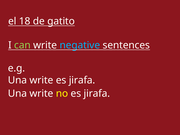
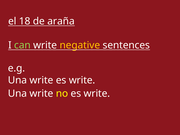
gatito: gatito -> araña (61, 21)
negative colour: light blue -> yellow (80, 45)
jirafa: jirafa -> write (82, 80)
no es jirafa: jirafa -> write (97, 94)
